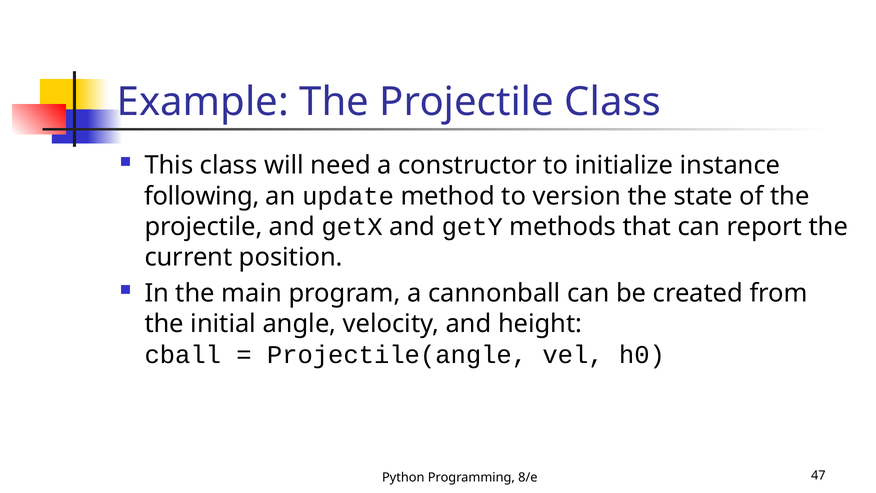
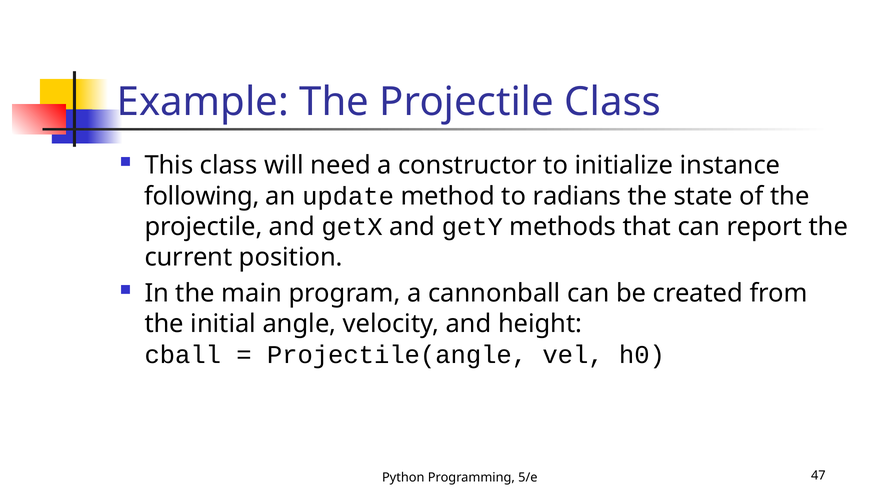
version: version -> radians (577, 196)
8/e: 8/e -> 5/e (528, 477)
